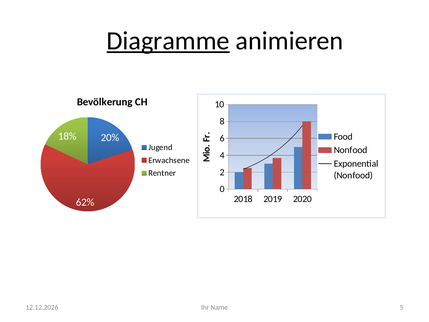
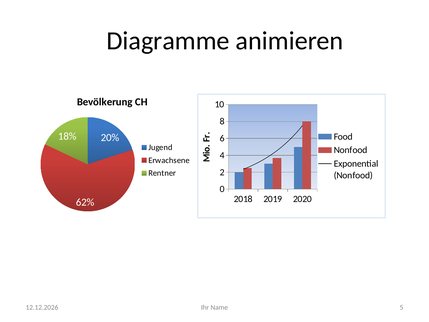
Diagramme underline: present -> none (168, 41)
